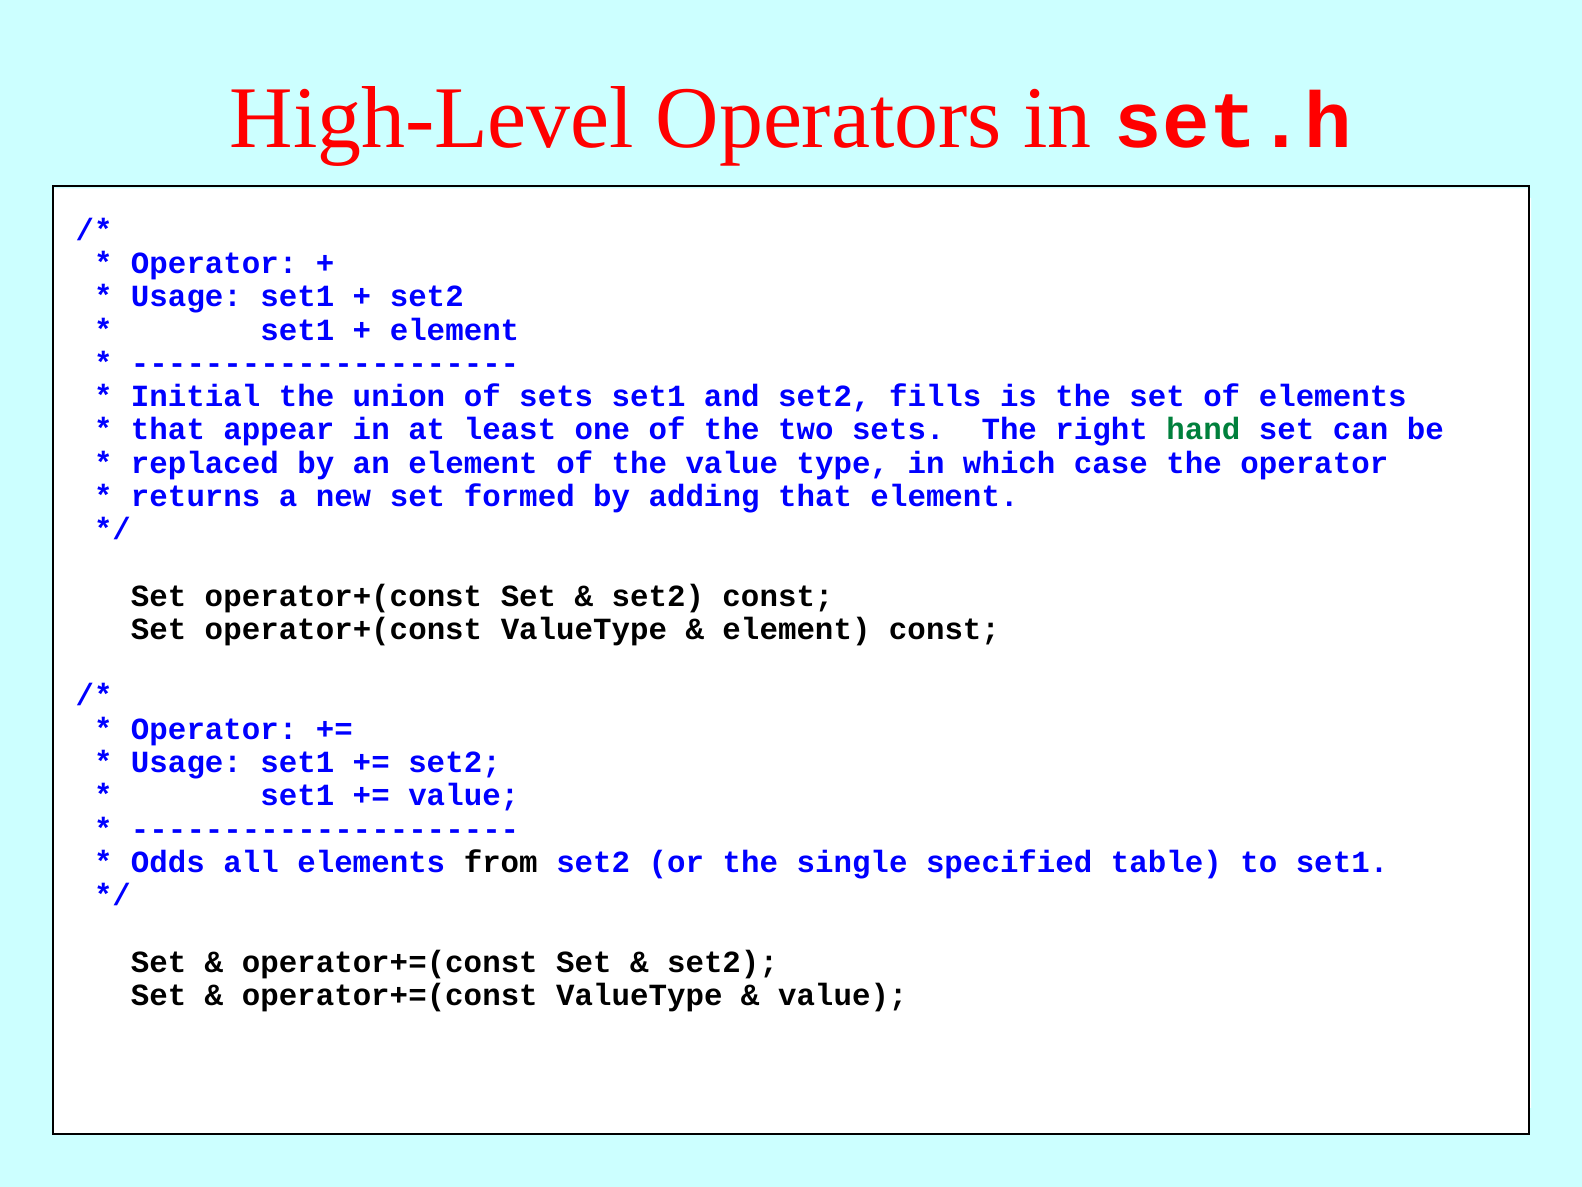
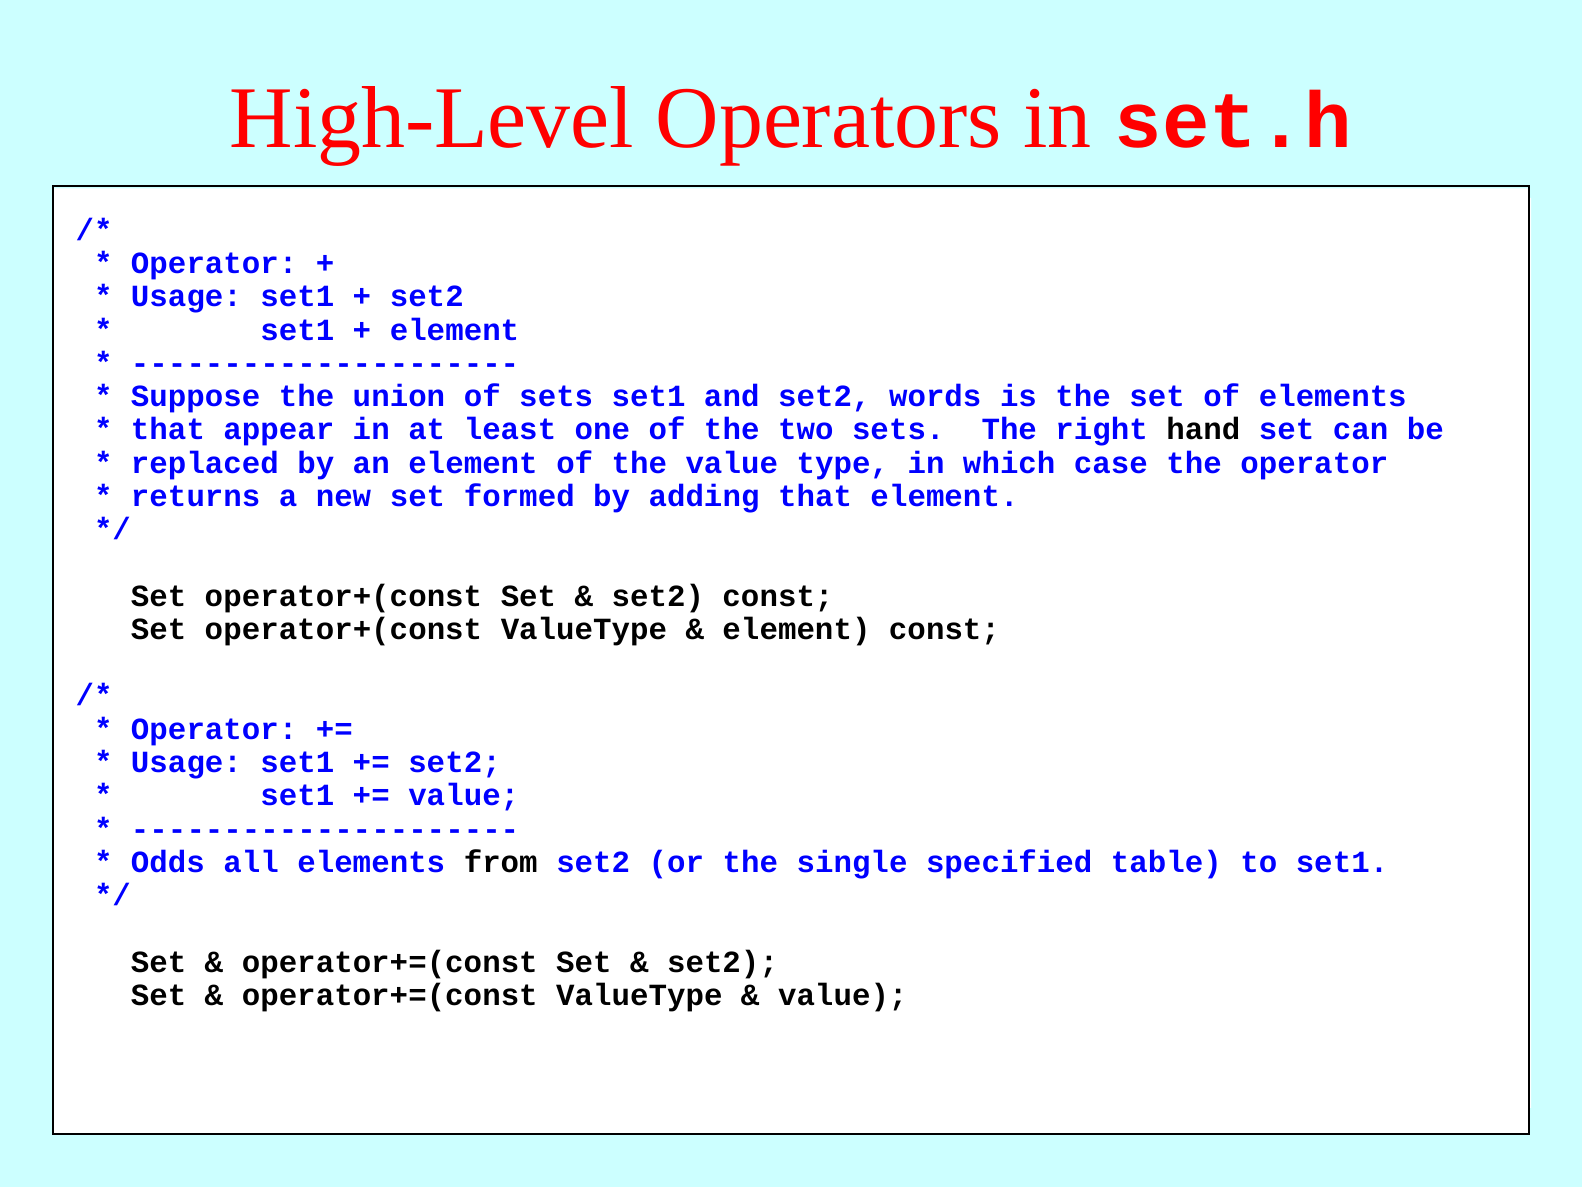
Initial: Initial -> Suppose (196, 396)
fills: fills -> words (935, 396)
hand colour: green -> black (1203, 430)
